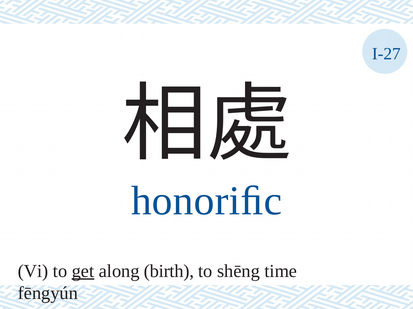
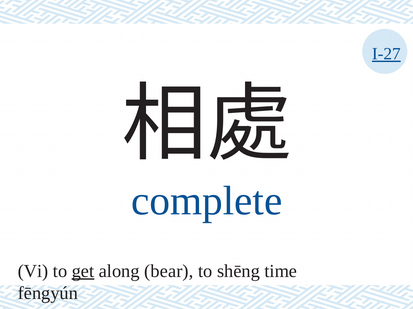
I-27 underline: none -> present (386, 54)
honoriﬁc: honoriﬁc -> complete (207, 202)
birth: birth -> bear (169, 272)
